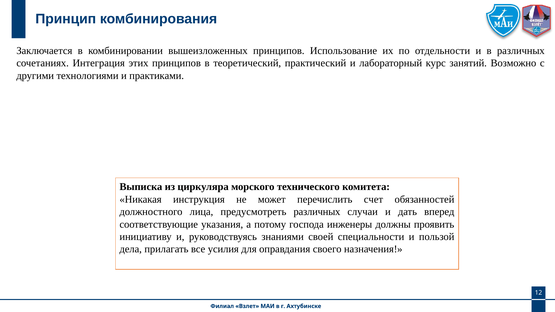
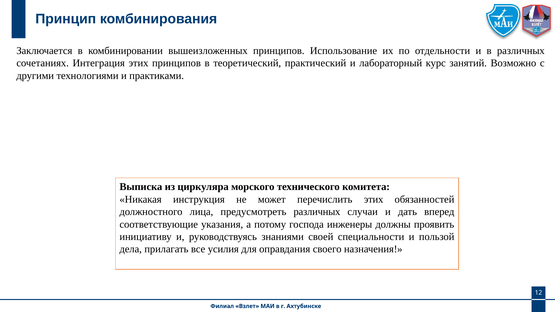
перечислить счет: счет -> этих (374, 199)
